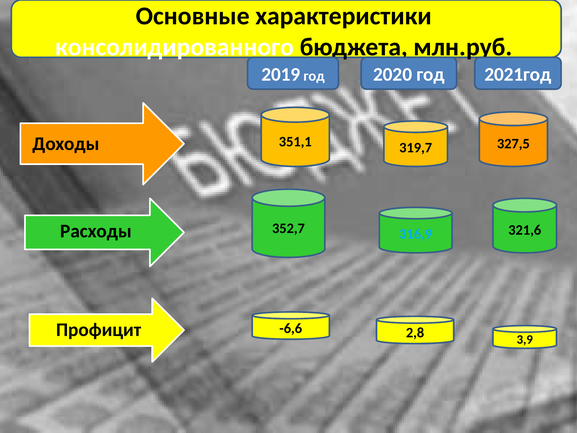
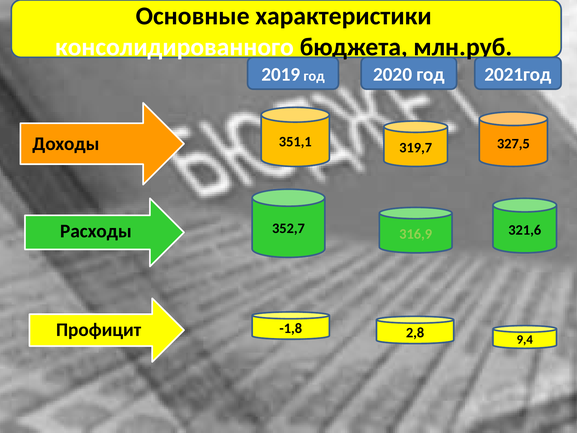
316,9 colour: light blue -> light green (416, 234)
-6,6: -6,6 -> -1,8 (291, 328)
3,9: 3,9 -> 9,4 (525, 339)
